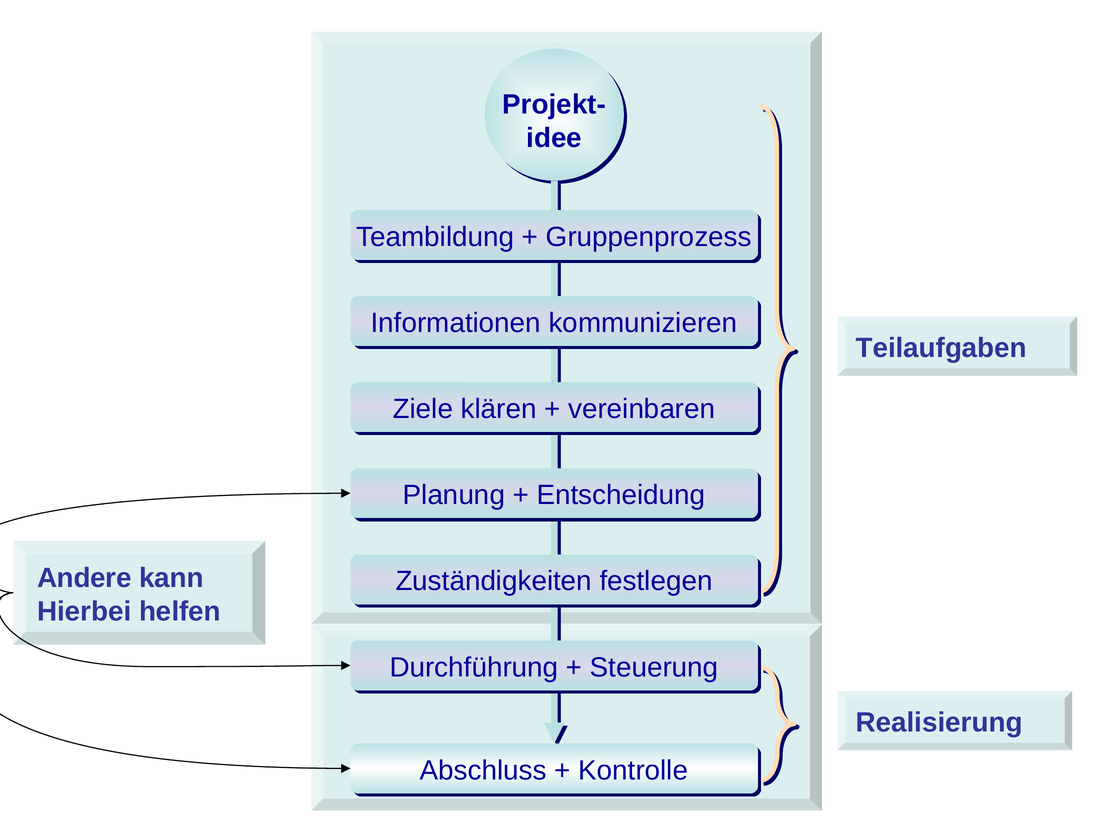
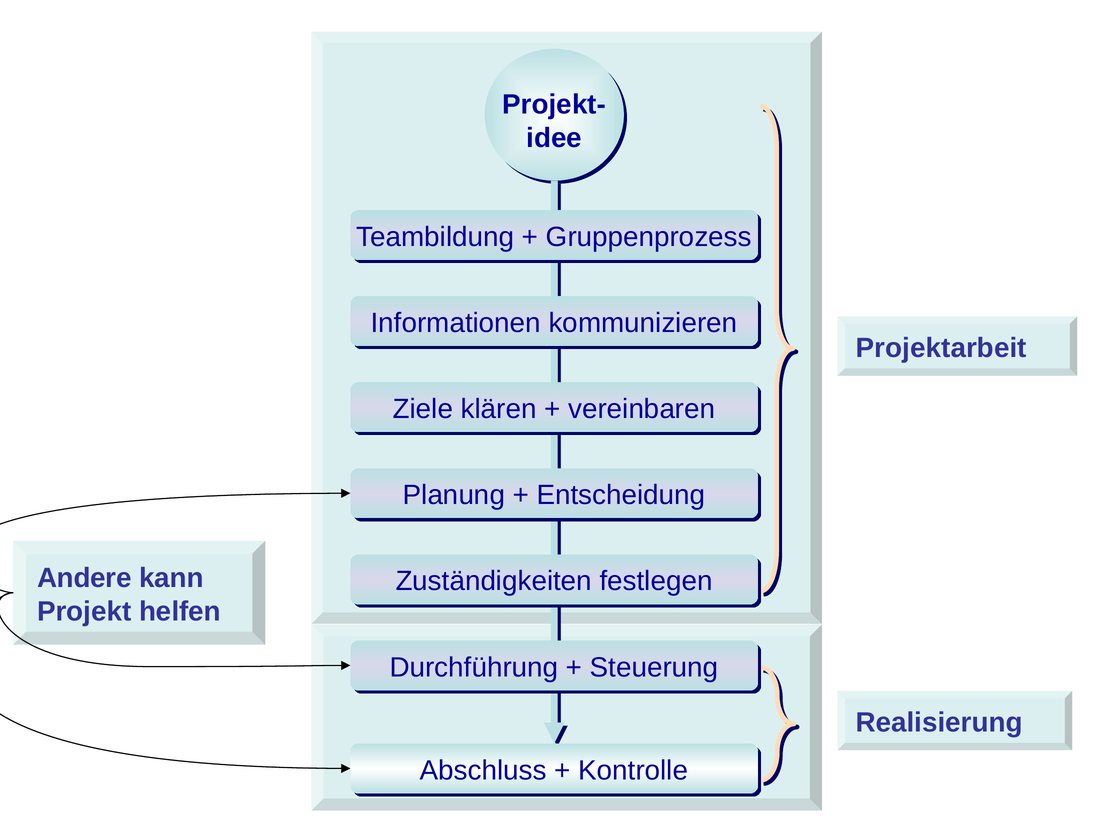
Teilaufgaben: Teilaufgaben -> Projektarbeit (941, 348)
Hierbei: Hierbei -> Projekt (84, 611)
